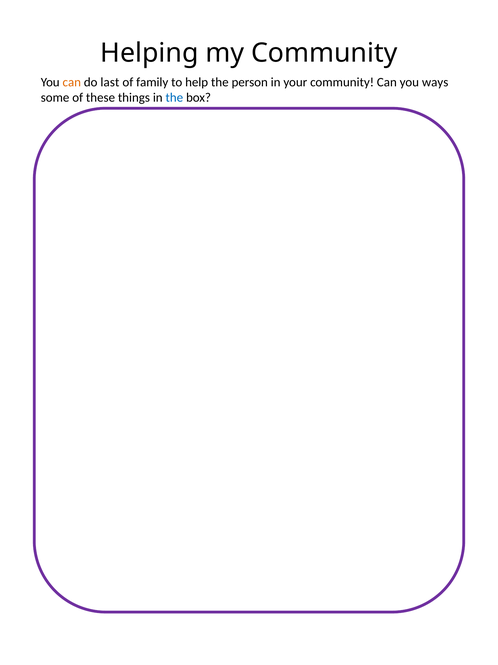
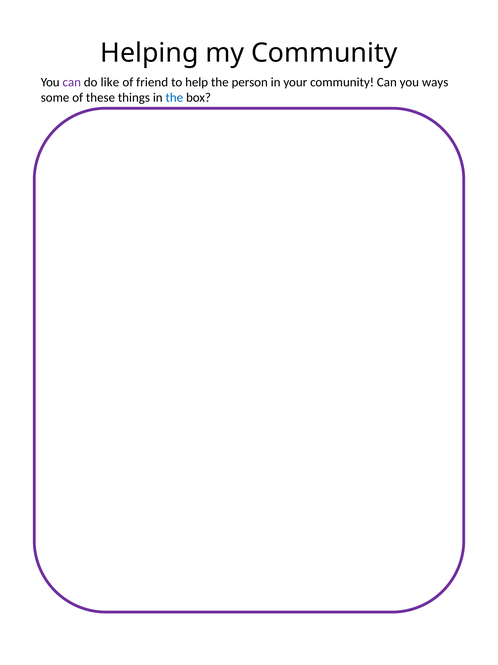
can colour: orange -> purple (72, 82)
last: last -> like (110, 82)
family: family -> friend (152, 82)
